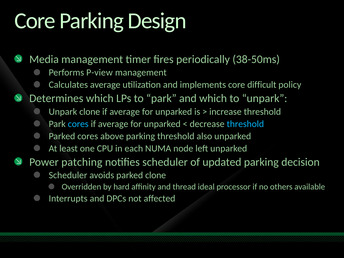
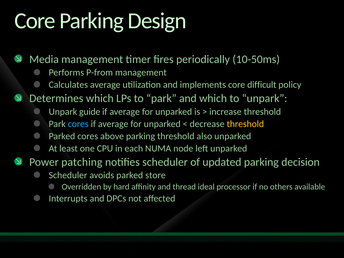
38-50ms: 38-50ms -> 10-50ms (256, 59)
P-view: P-view -> P-from (100, 73)
Unpark clone: clone -> guide (90, 112)
threshold colour: light blue -> yellow (245, 124)
parked clone: clone -> store (156, 175)
